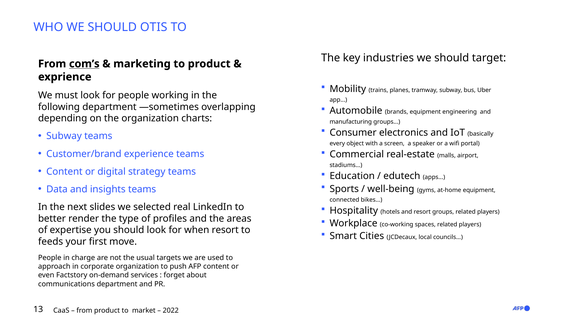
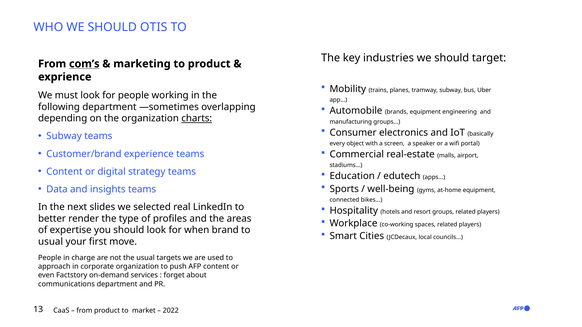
charts underline: none -> present (197, 119)
when resort: resort -> brand (225, 230)
feeds: feeds -> usual (51, 242)
